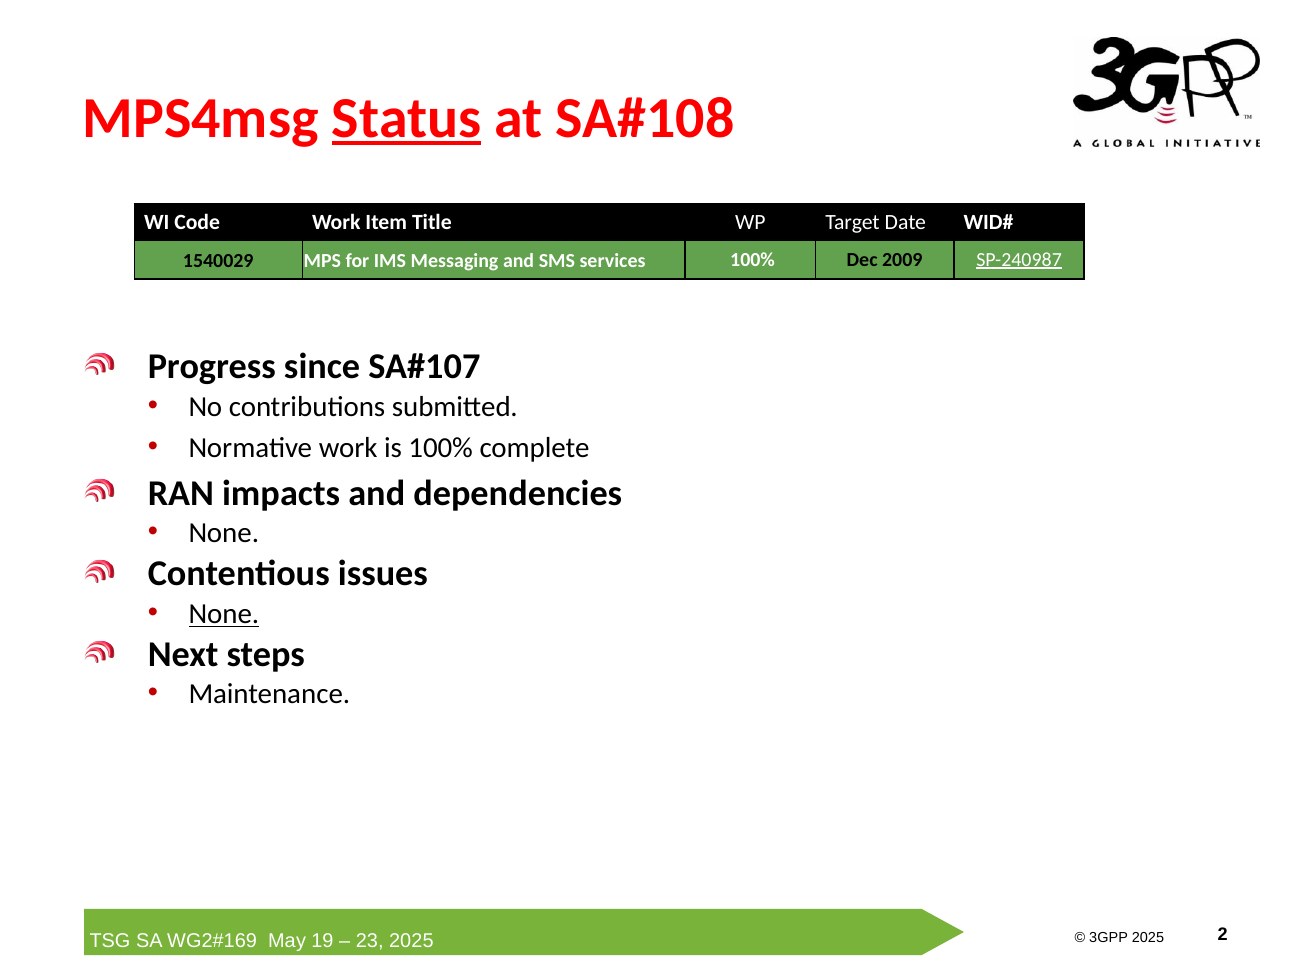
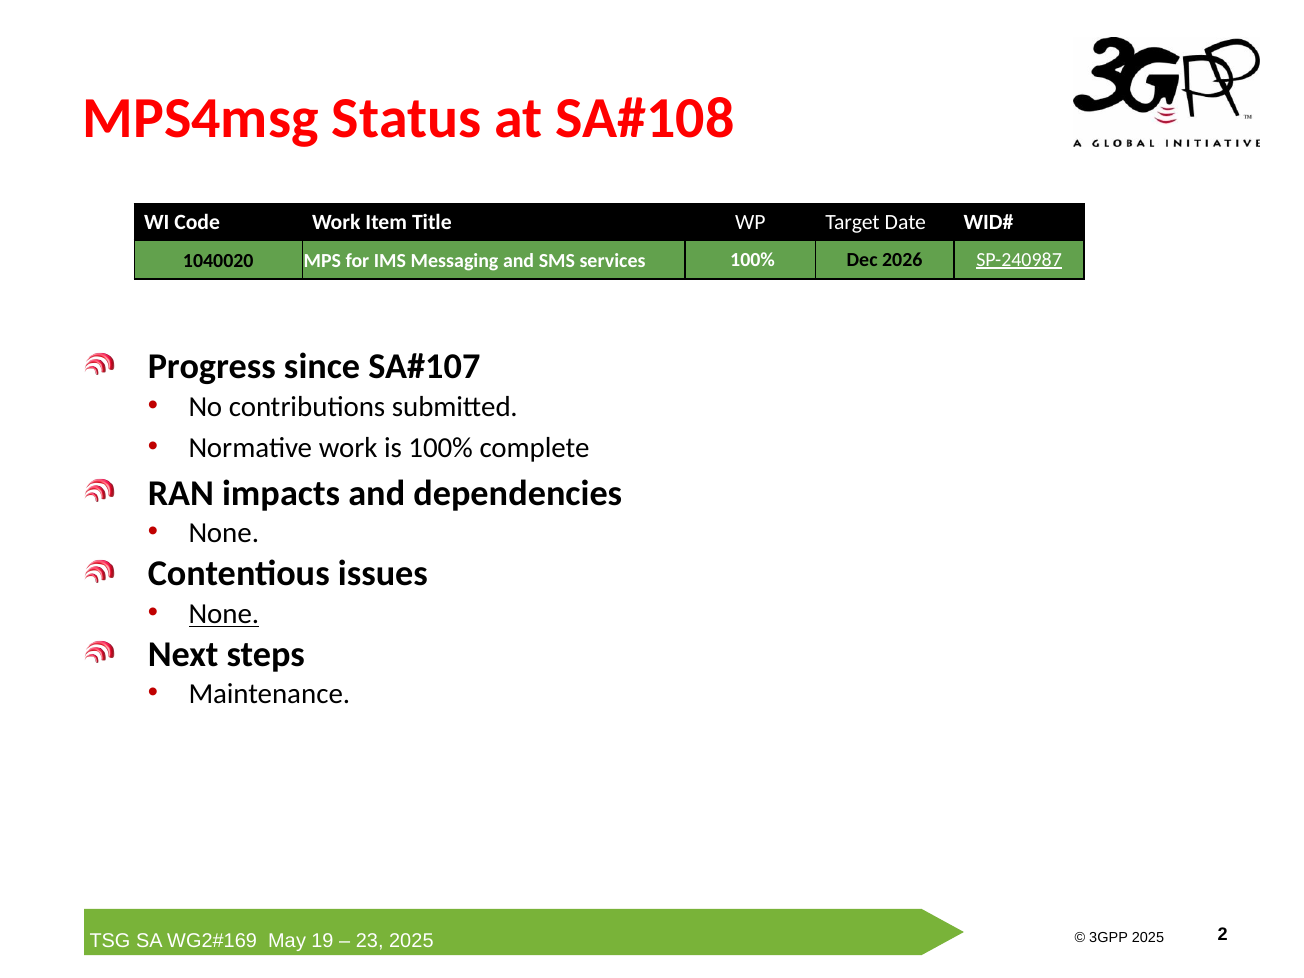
Status underline: present -> none (407, 118)
1540029: 1540029 -> 1040020 (218, 260)
2009: 2009 -> 2026 (902, 260)
